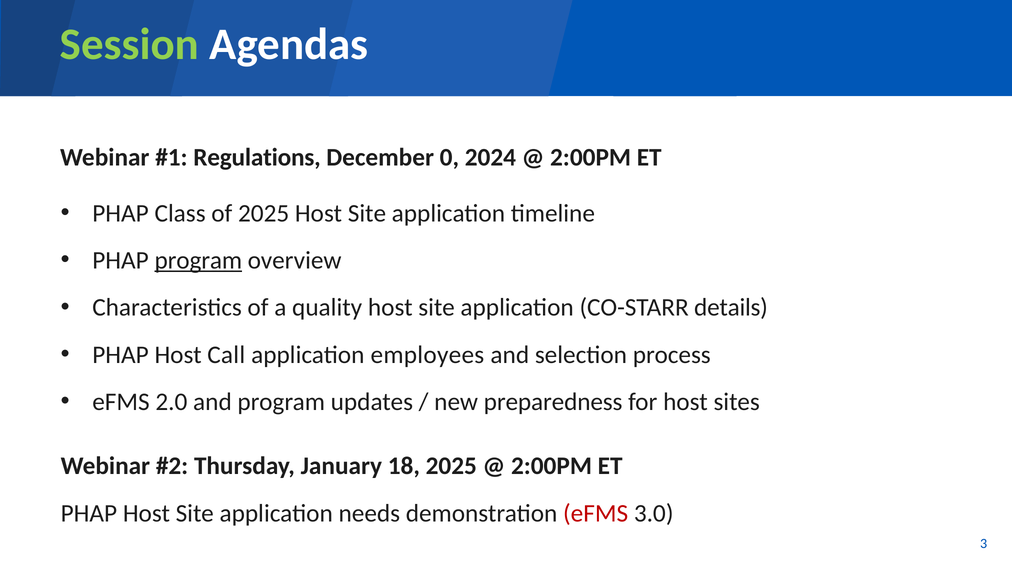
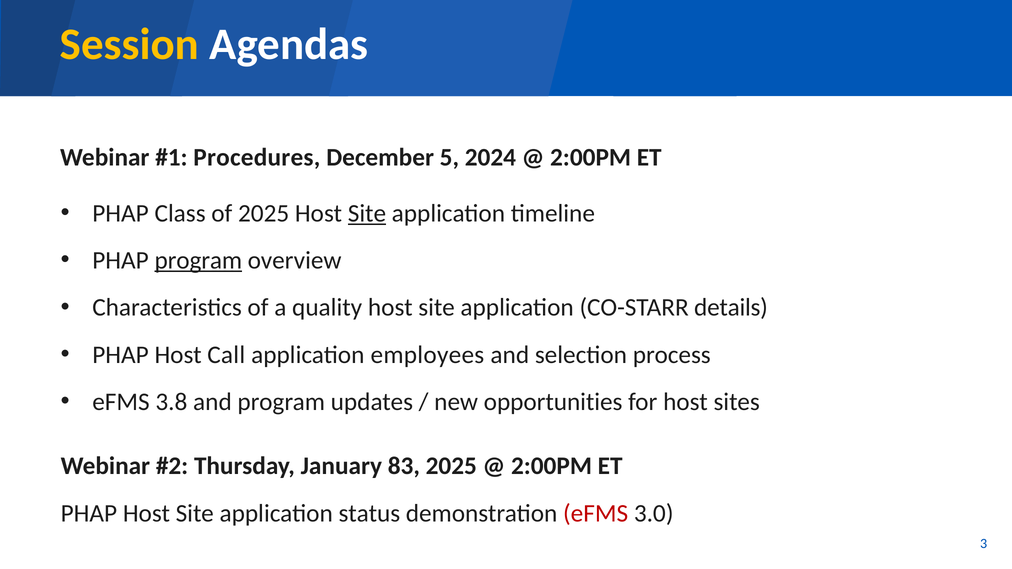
Session colour: light green -> yellow (129, 45)
Regulations: Regulations -> Procedures (257, 158)
0: 0 -> 5 (449, 158)
Site underline: none -> present (367, 213)
2.0: 2.0 -> 3.8 (171, 402)
preparedness: preparedness -> opportunities (553, 402)
18: 18 -> 83 (404, 466)
needs: needs -> status (369, 514)
